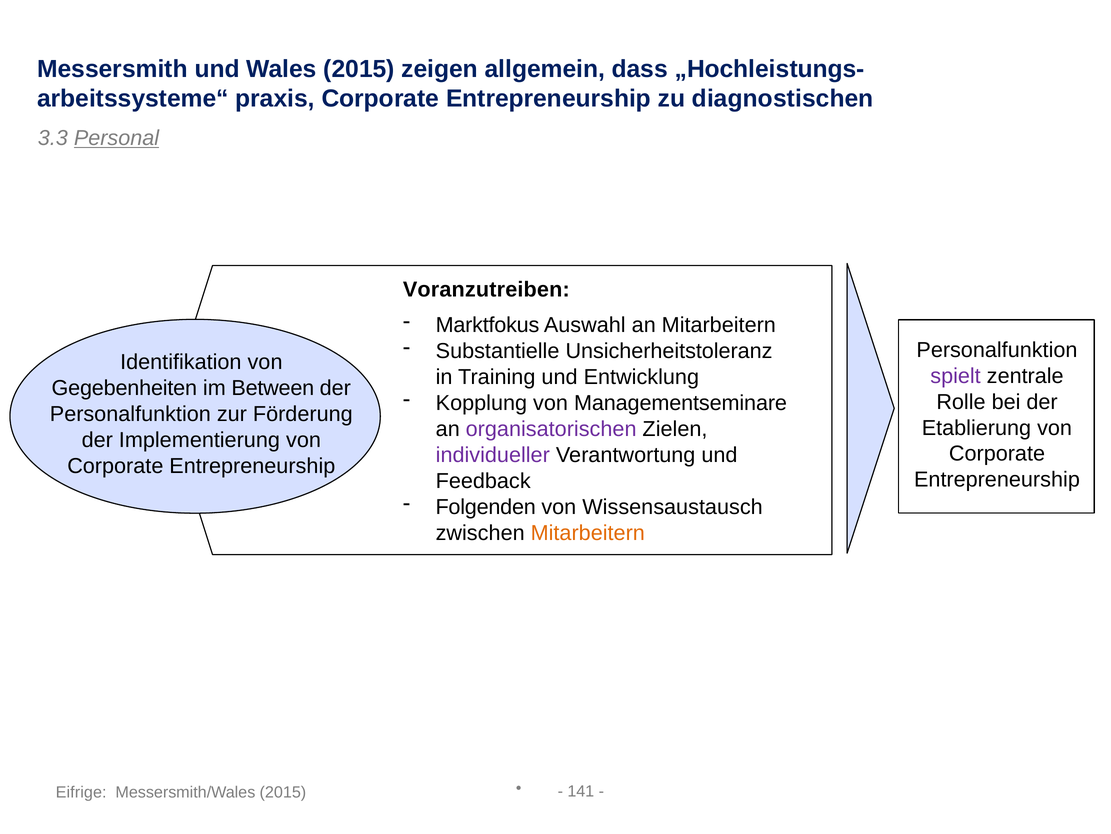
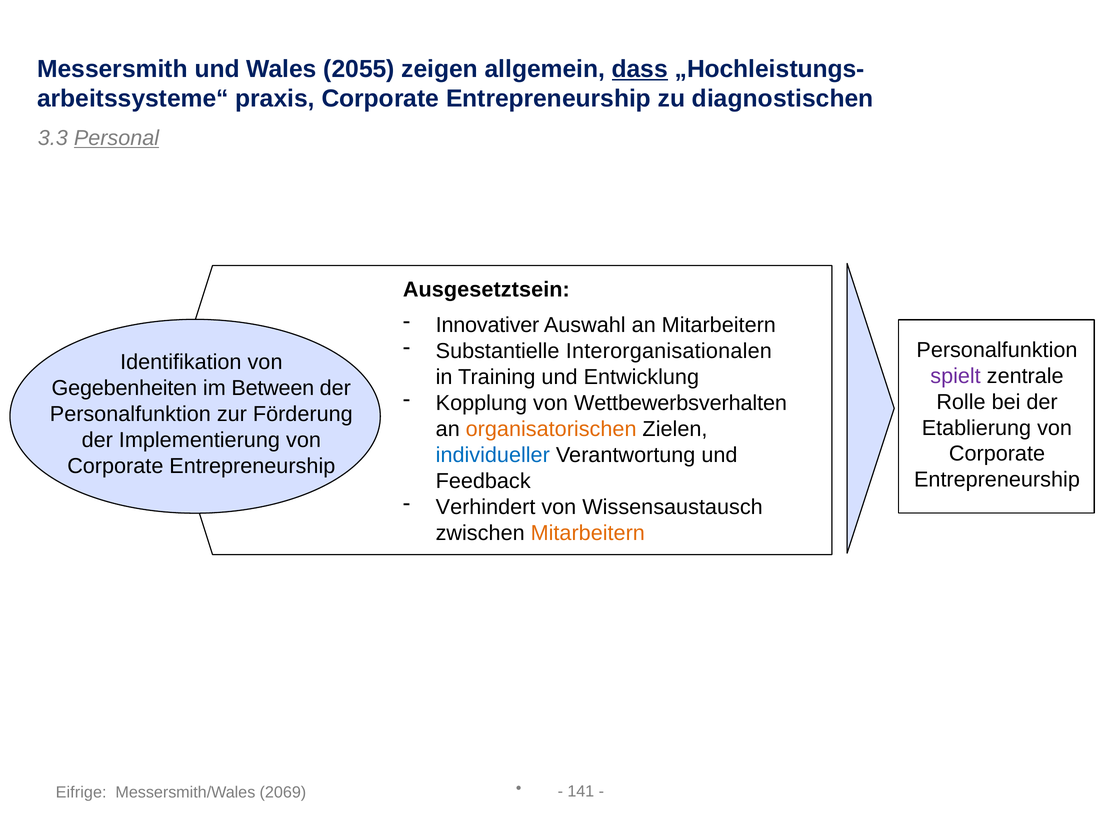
Wales 2015: 2015 -> 2055 (359, 69)
dass underline: none -> present (640, 69)
Voranzutreiben: Voranzutreiben -> Ausgesetztsein (486, 289)
Marktfokus: Marktfokus -> Innovativer (487, 325)
Unsicherheitstoleranz: Unsicherheitstoleranz -> Interorganisationalen (669, 351)
Managementseminare: Managementseminare -> Wettbewerbsverhalten (681, 403)
organisatorischen colour: purple -> orange (551, 429)
individueller colour: purple -> blue (493, 455)
Folgenden: Folgenden -> Verhindert (486, 507)
Messersmith/Wales 2015: 2015 -> 2069 (283, 792)
